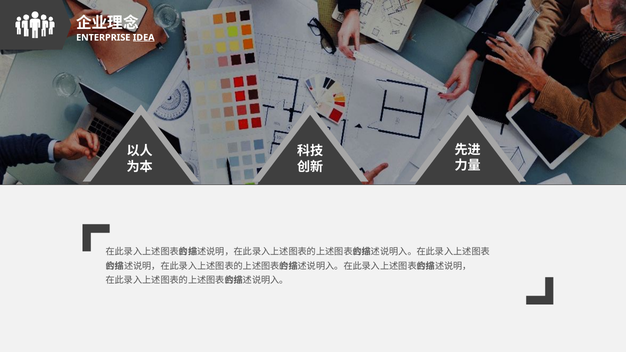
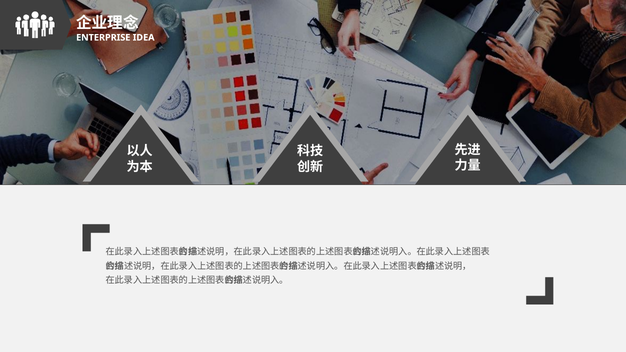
IDEA underline: present -> none (144, 38)
